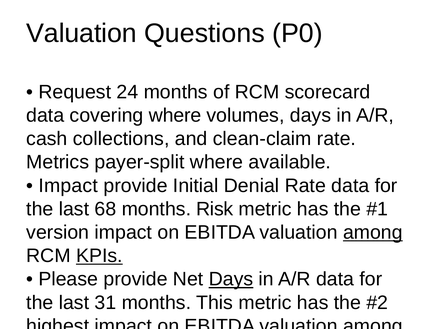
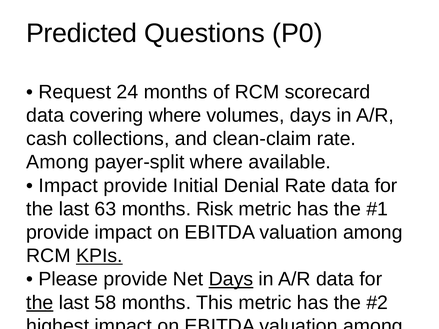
Valuation: Valuation -> Predicted (82, 33)
Metrics: Metrics -> Among (58, 162)
68: 68 -> 63 (105, 209)
version: version -> provide (58, 233)
among underline: present -> none (373, 233)
the underline: none -> present (40, 303)
31: 31 -> 58 (105, 303)
